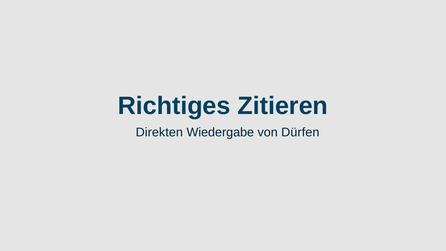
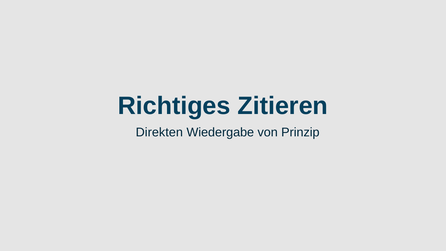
Dürfen: Dürfen -> Prinzip (300, 132)
